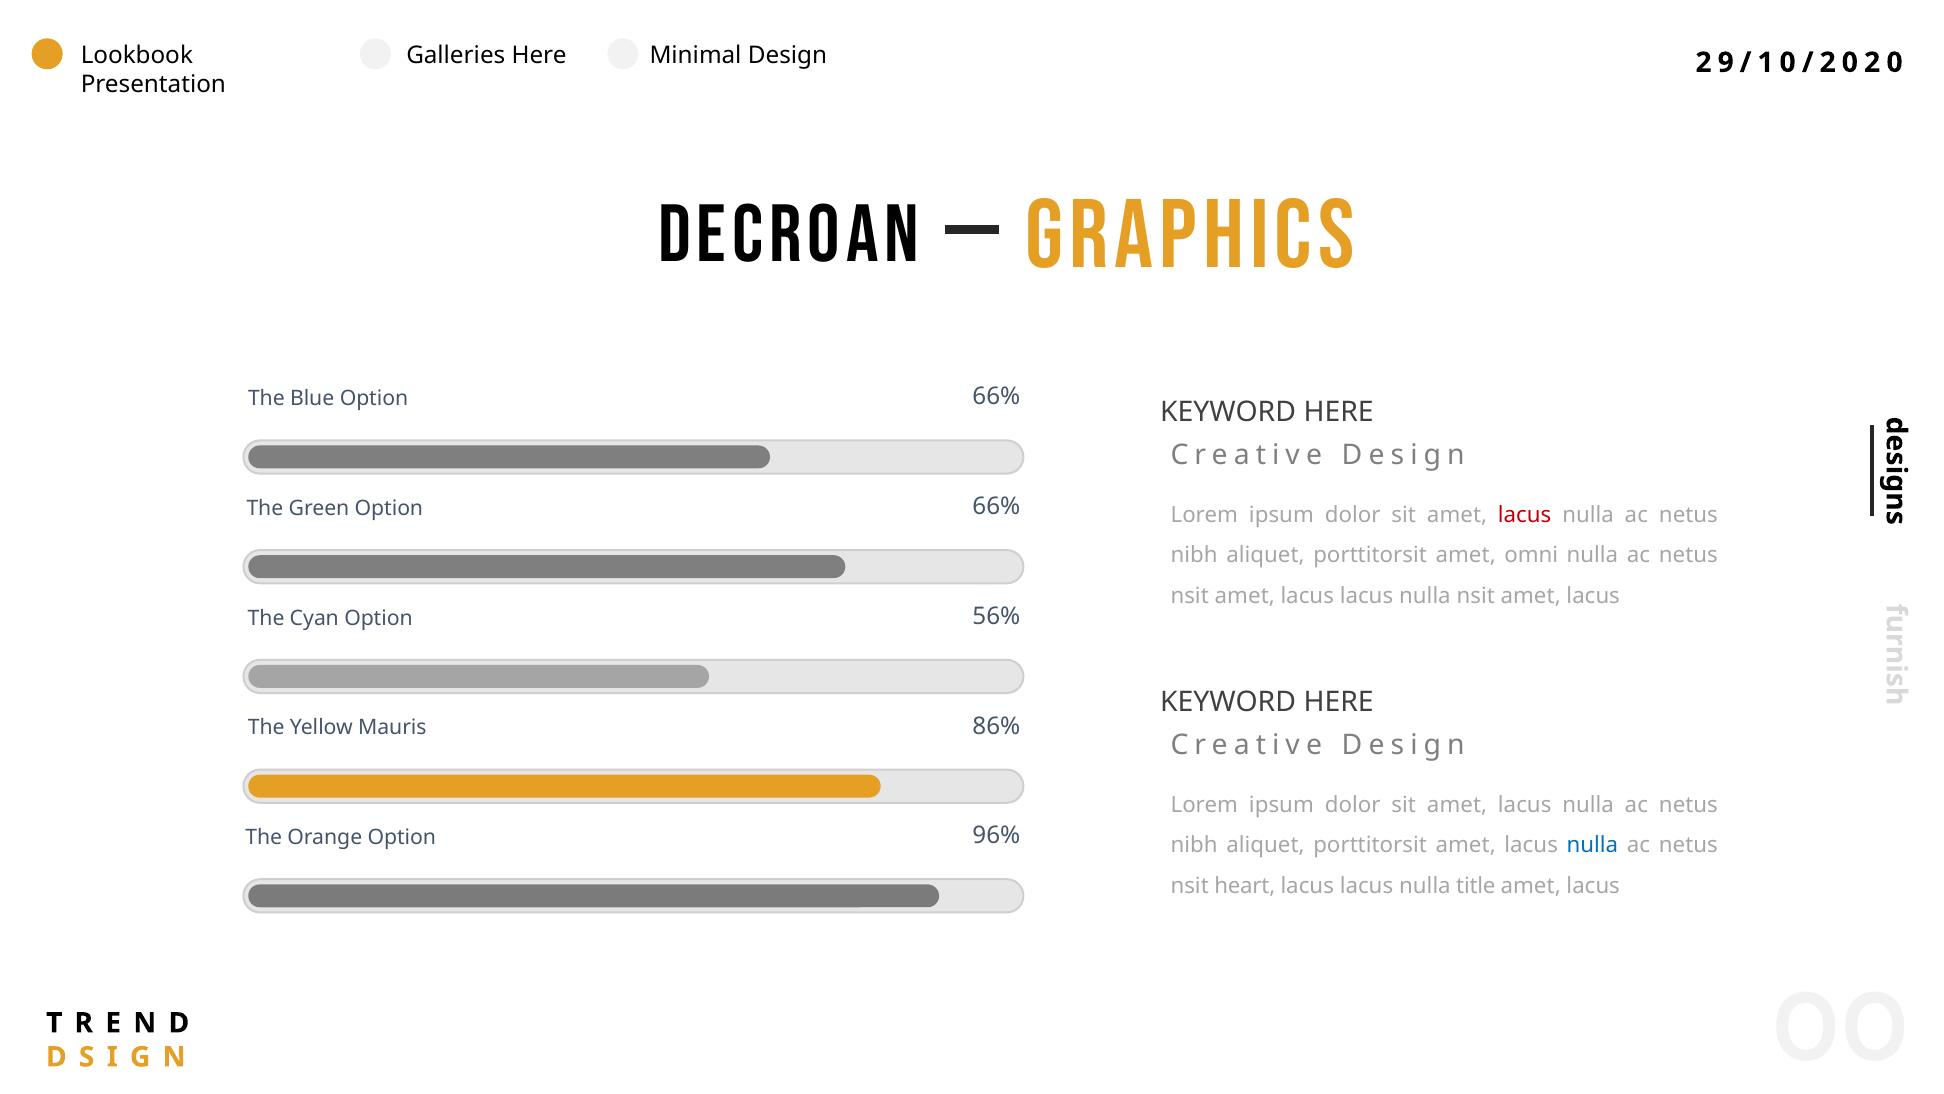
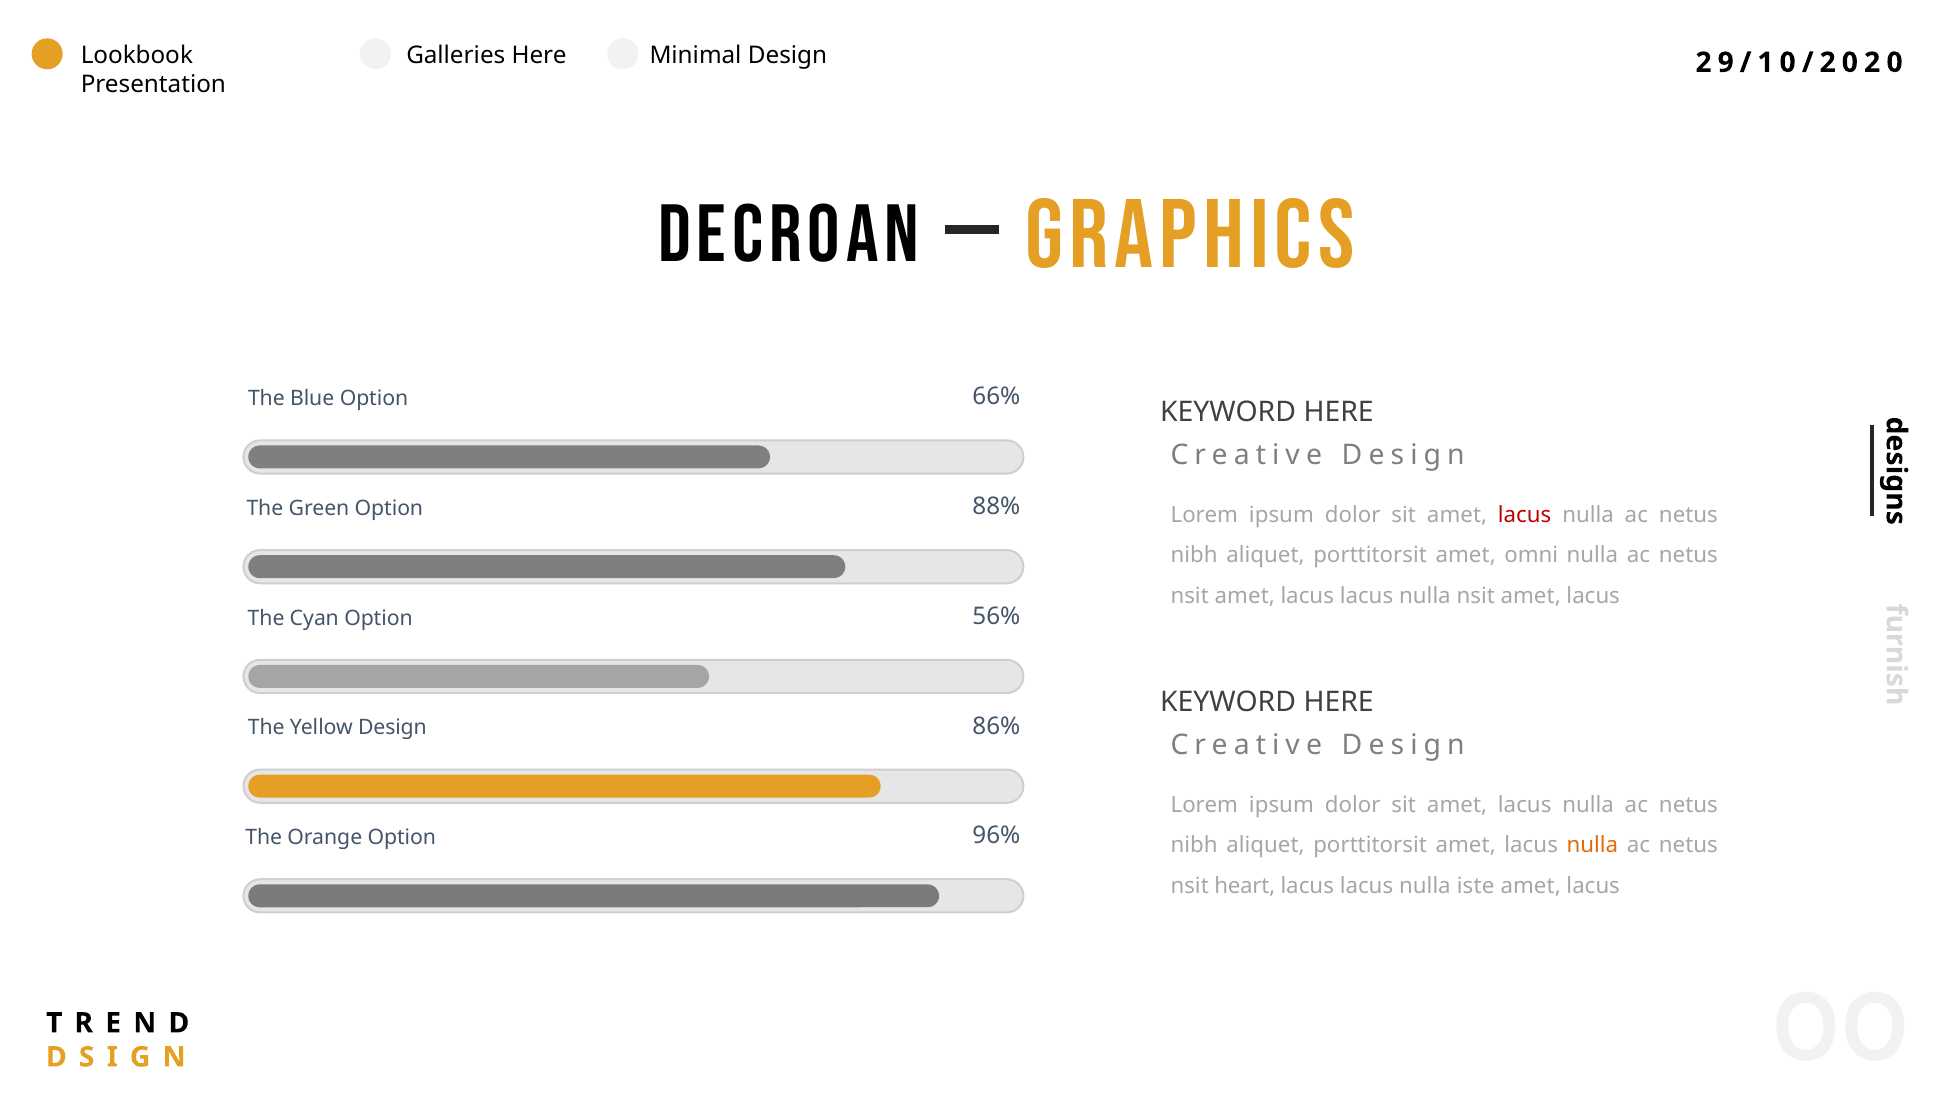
Green Option 66%: 66% -> 88% (996, 506)
Yellow Mauris: Mauris -> Design (392, 728)
nulla colour: blue -> orange (1592, 845)
title: title -> iste (1476, 885)
